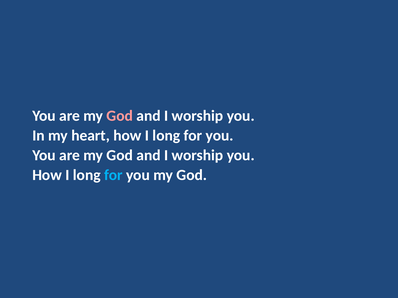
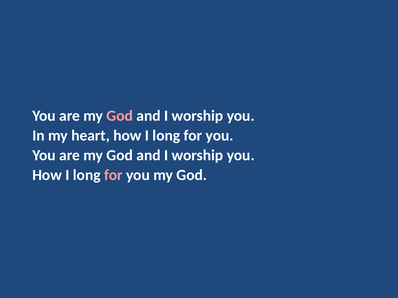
for colour: light blue -> pink (113, 175)
